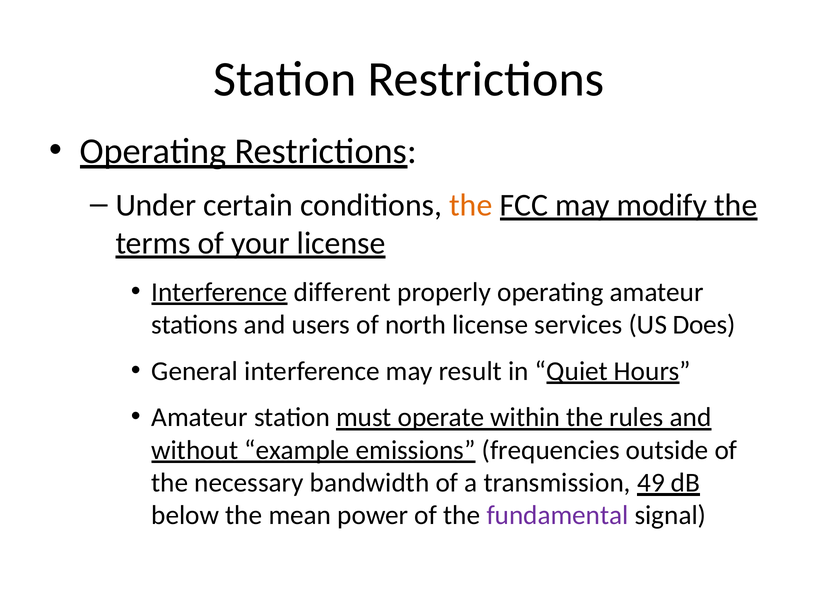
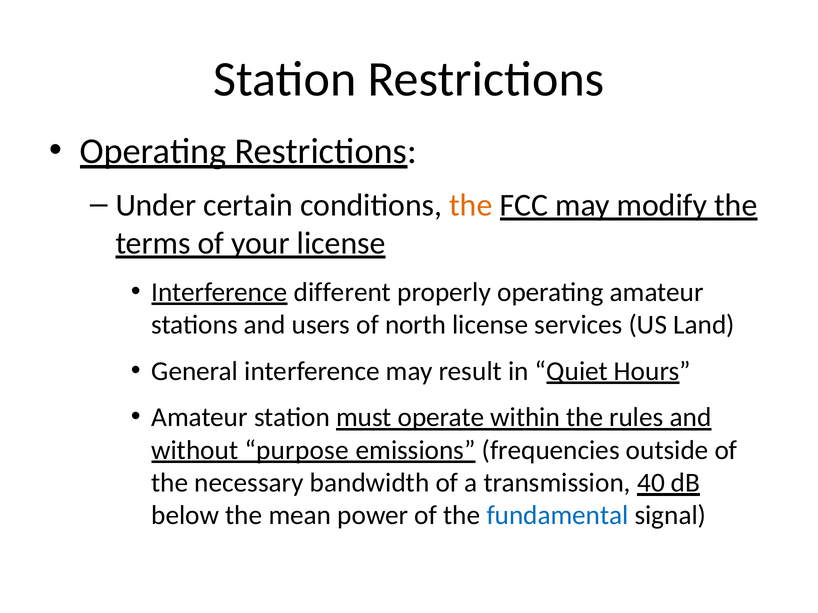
Does: Does -> Land (704, 325)
example: example -> purpose (297, 450)
49: 49 -> 40 (651, 483)
fundamental colour: purple -> blue (557, 516)
